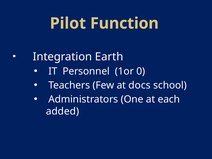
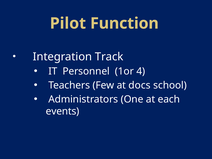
Earth: Earth -> Track (109, 57)
0: 0 -> 4 (141, 71)
added: added -> events (63, 111)
